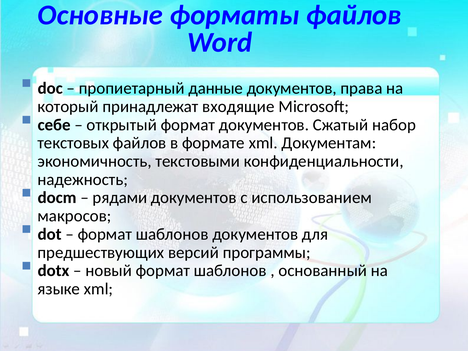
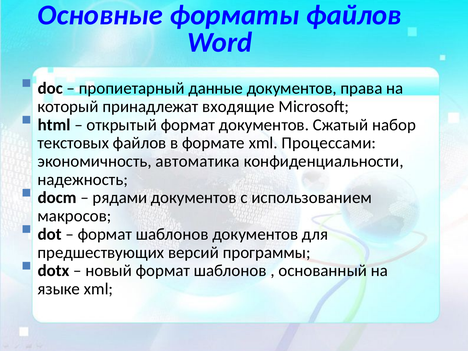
себе: себе -> html (54, 125)
Документам: Документам -> Процессами (329, 143)
текстовыми: текстовыми -> автоматика (198, 161)
